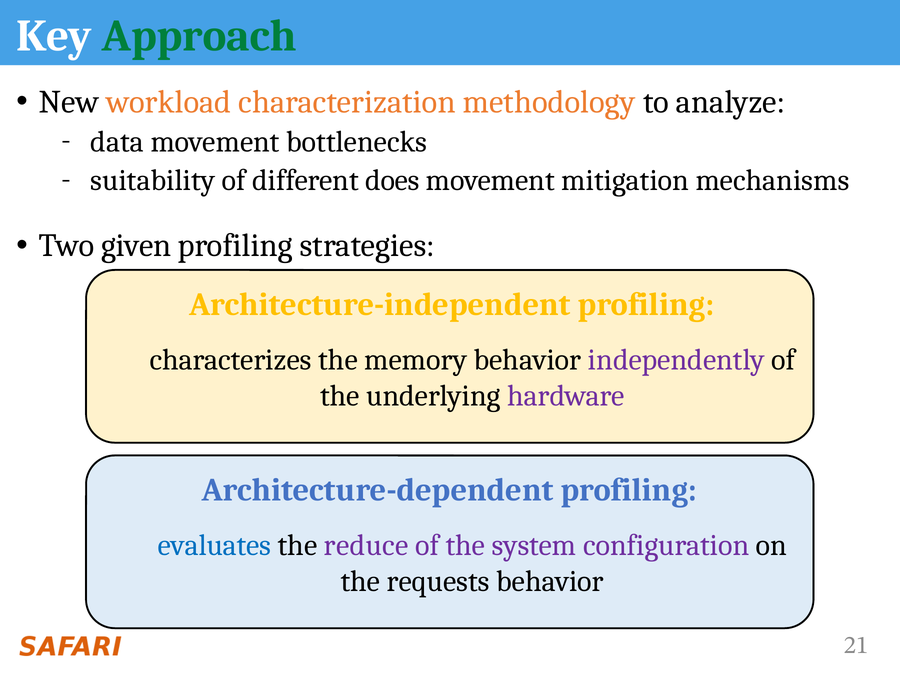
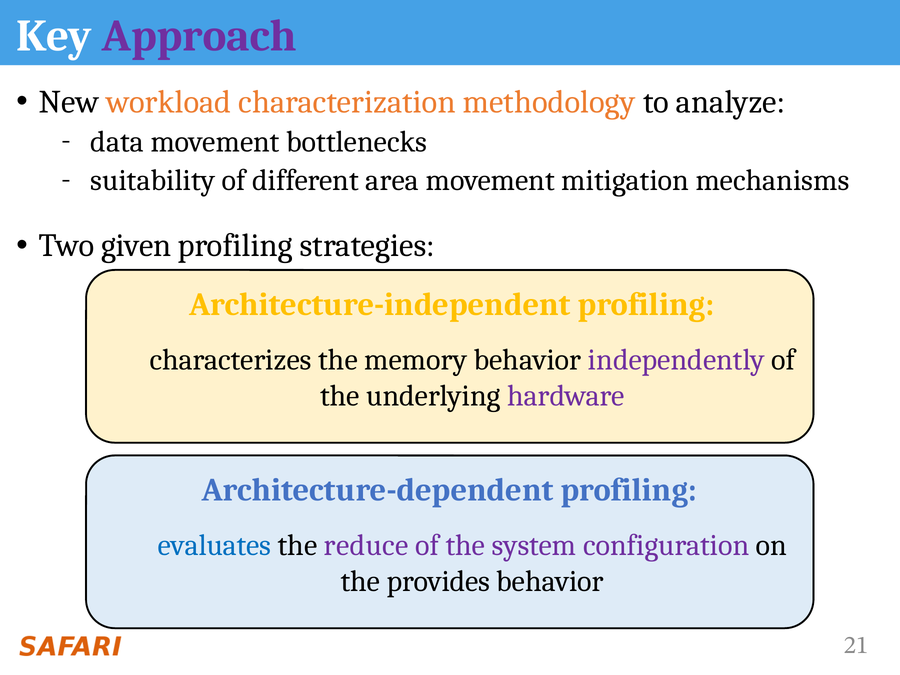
Approach colour: green -> purple (199, 36)
does: does -> area (392, 181)
requests: requests -> provides (438, 581)
